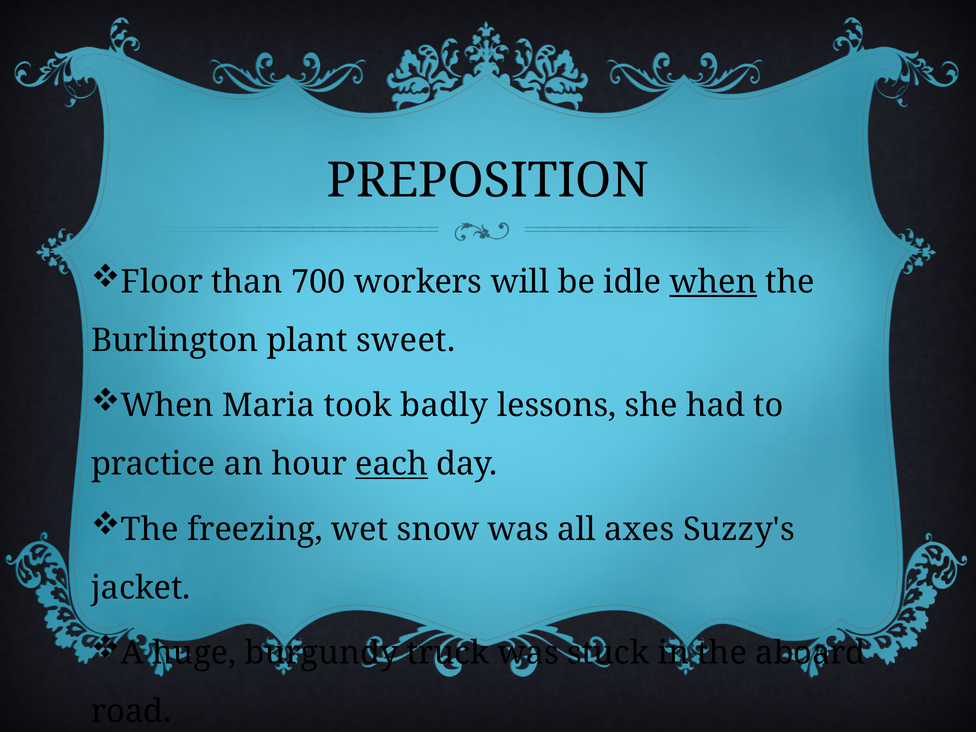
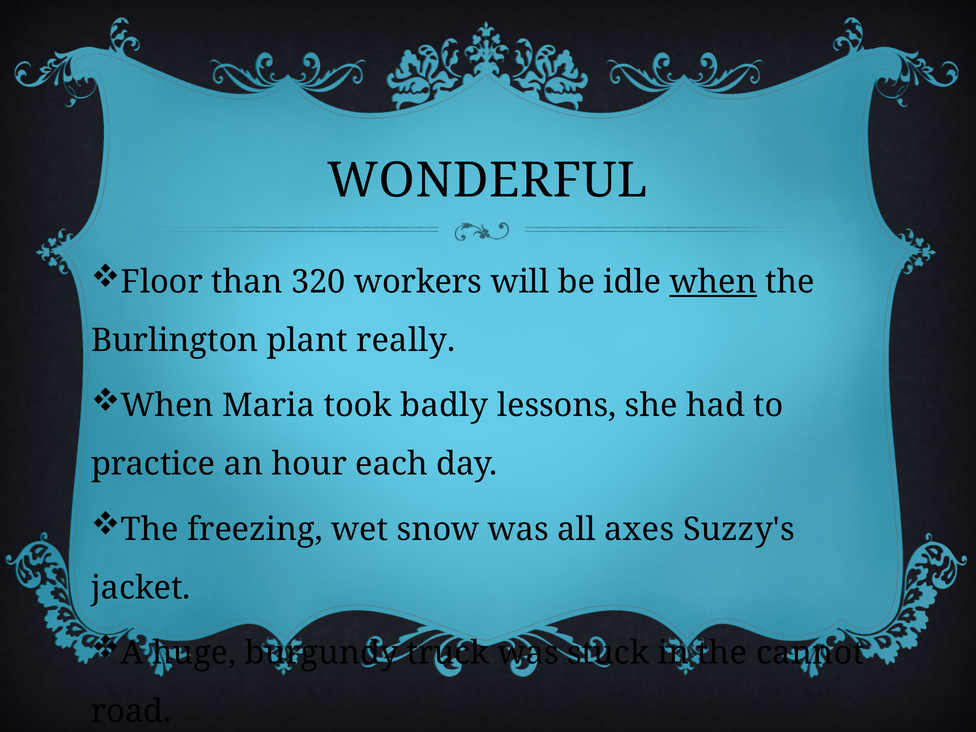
PREPOSITION: PREPOSITION -> WONDERFUL (488, 181)
700: 700 -> 320 (318, 282)
sweet: sweet -> really (406, 341)
each underline: present -> none (392, 464)
aboard: aboard -> cannot (810, 653)
